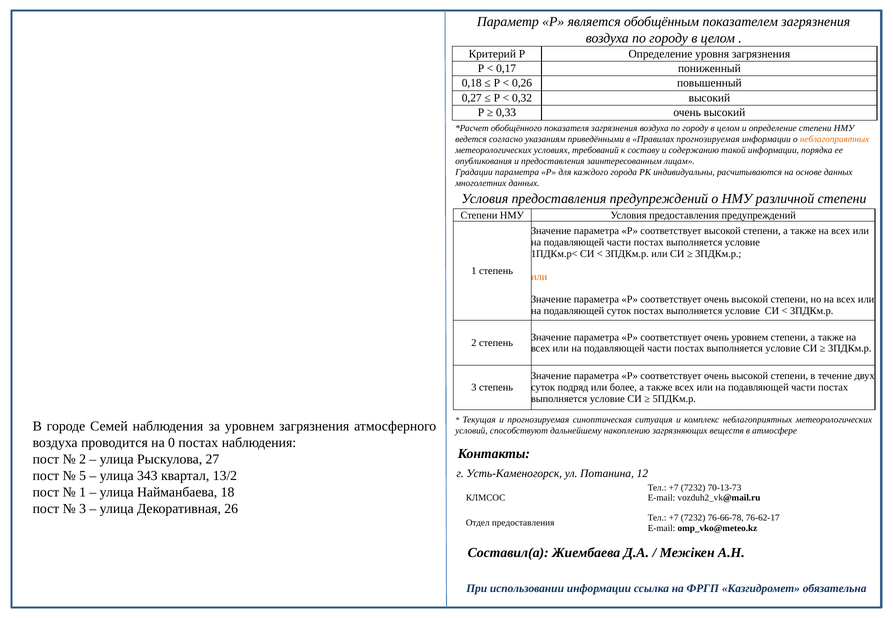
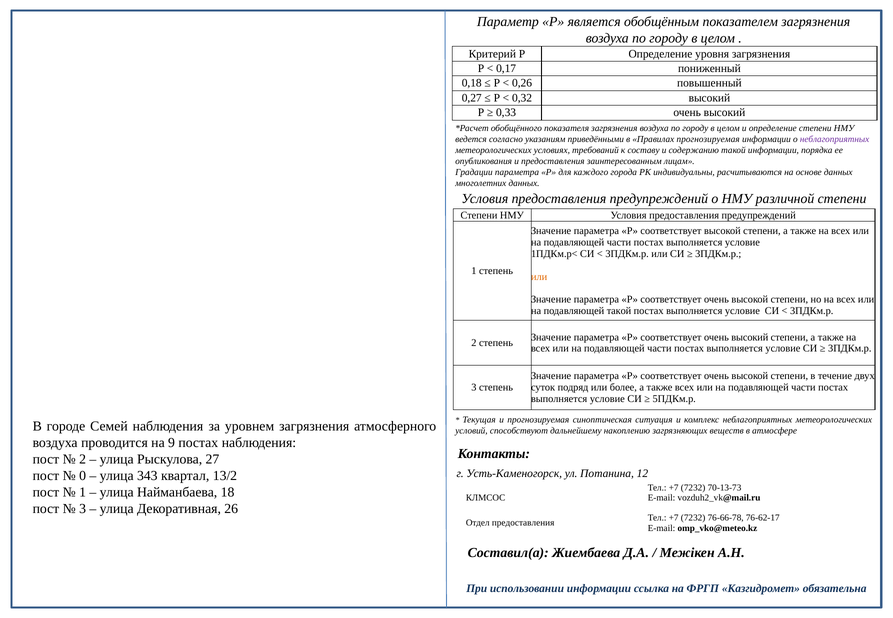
неблагоприятных colour: orange -> purple (835, 139)
подавляющей суток: суток -> такой (619, 311)
соответствует очень уровнем: уровнем -> высокий (750, 337)
0: 0 -> 9 (172, 443)
5: 5 -> 0 (83, 476)
